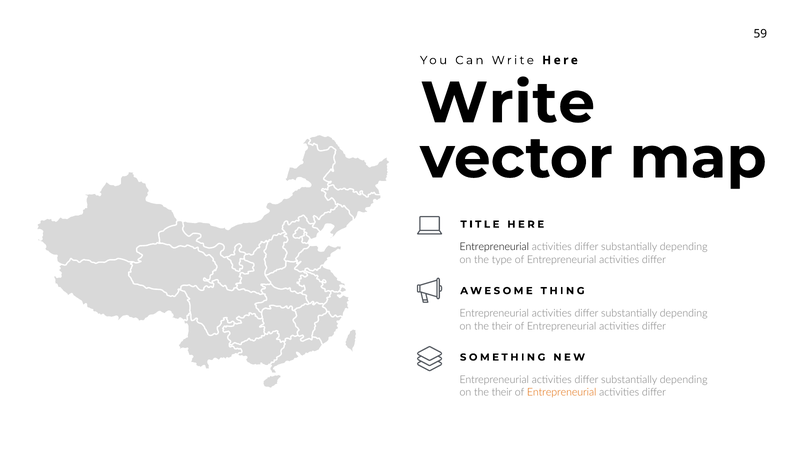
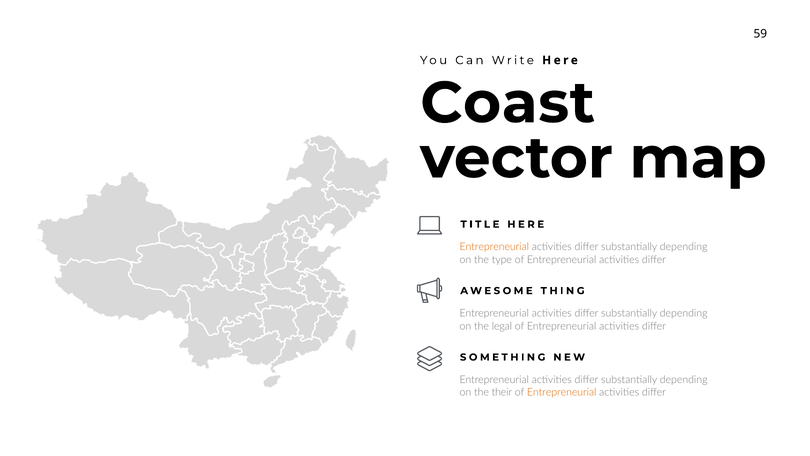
Write: Write -> Coast (508, 103)
Entrepreneurial colour: black -> orange (494, 247)
their: their -> legal (502, 326)
